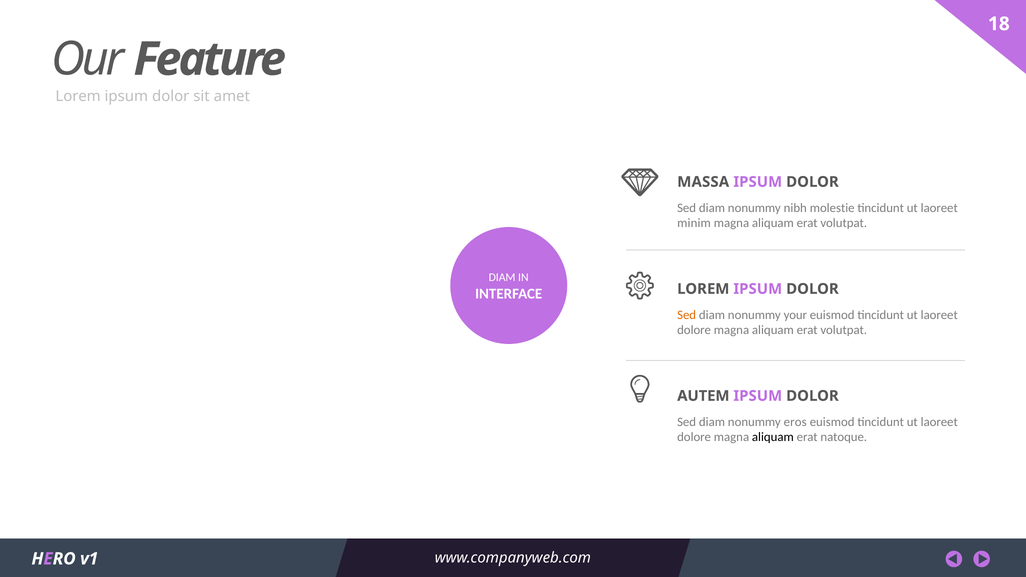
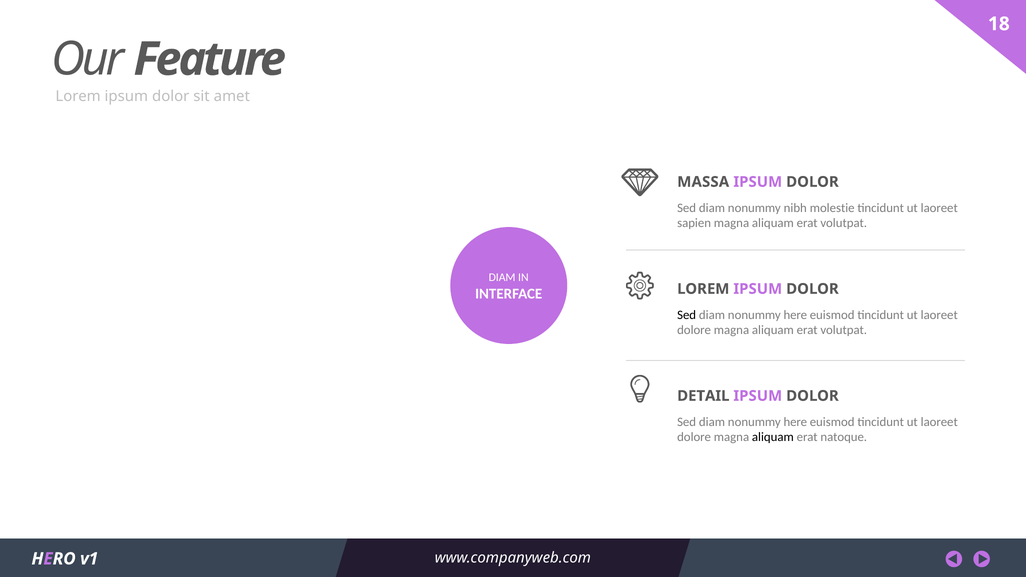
minim: minim -> sapien (694, 223)
Sed colour: orange -> black (687, 315)
your: your -> here (795, 315)
AUTEM: AUTEM -> DETAIL (703, 396)
eros: eros -> here (795, 422)
